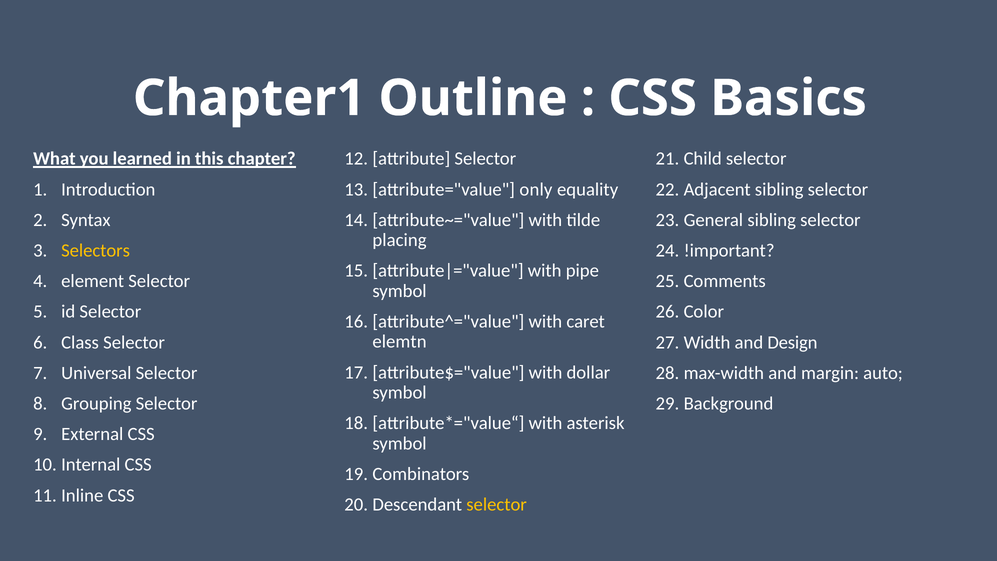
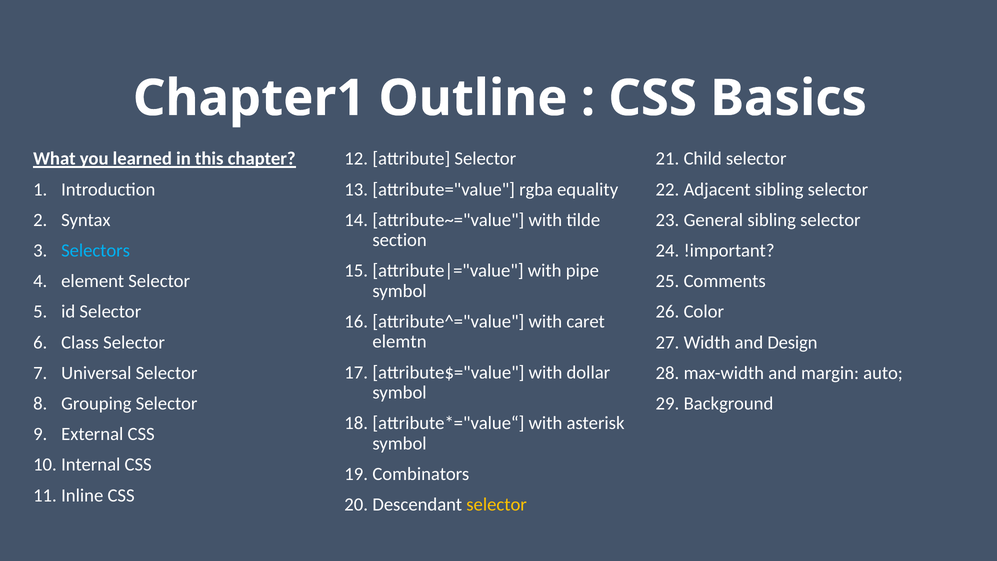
only: only -> rgba (536, 189)
placing: placing -> section (400, 240)
Selectors colour: yellow -> light blue (96, 251)
